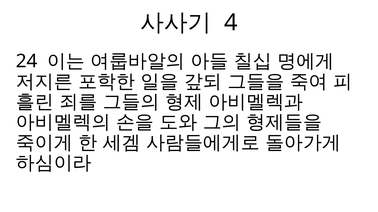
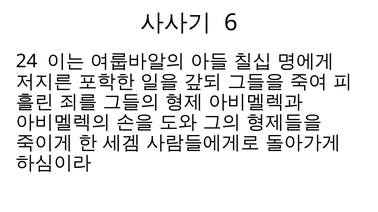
4: 4 -> 6 (231, 23)
